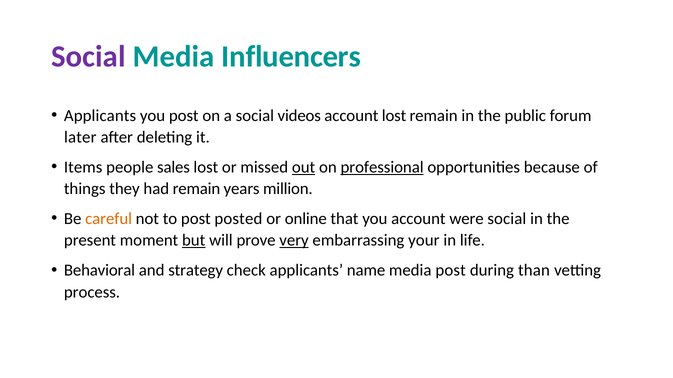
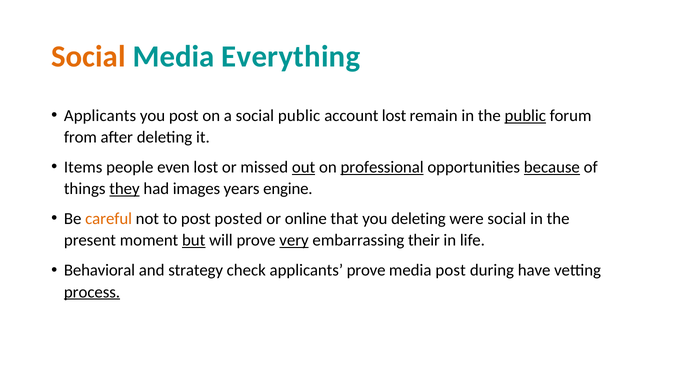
Social colour: purple -> orange (88, 57)
Influencers: Influencers -> Everything (291, 57)
social videos: videos -> public (299, 116)
public underline: none -> present (525, 116)
later: later -> from (80, 138)
sales: sales -> even (174, 168)
because underline: none -> present (552, 168)
they underline: none -> present (125, 189)
had remain: remain -> images (196, 189)
million: million -> engine (288, 189)
you account: account -> deleting (418, 219)
your: your -> their (424, 241)
applicants name: name -> prove (366, 271)
than: than -> have (534, 271)
process underline: none -> present (92, 292)
